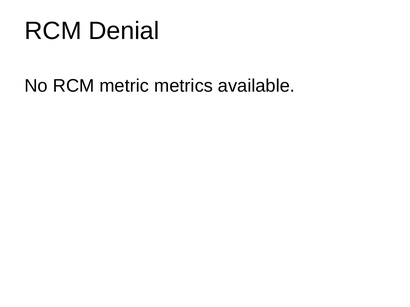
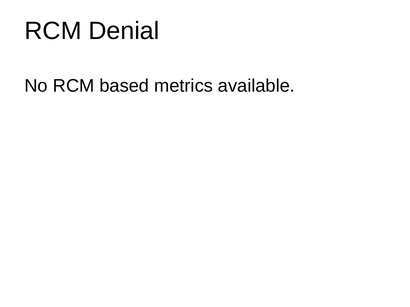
metric: metric -> based (124, 86)
